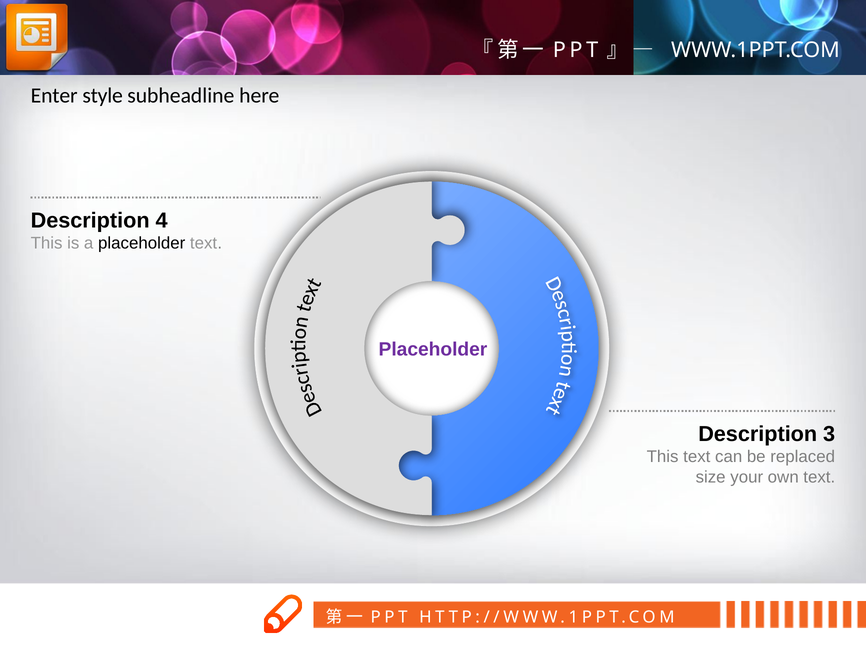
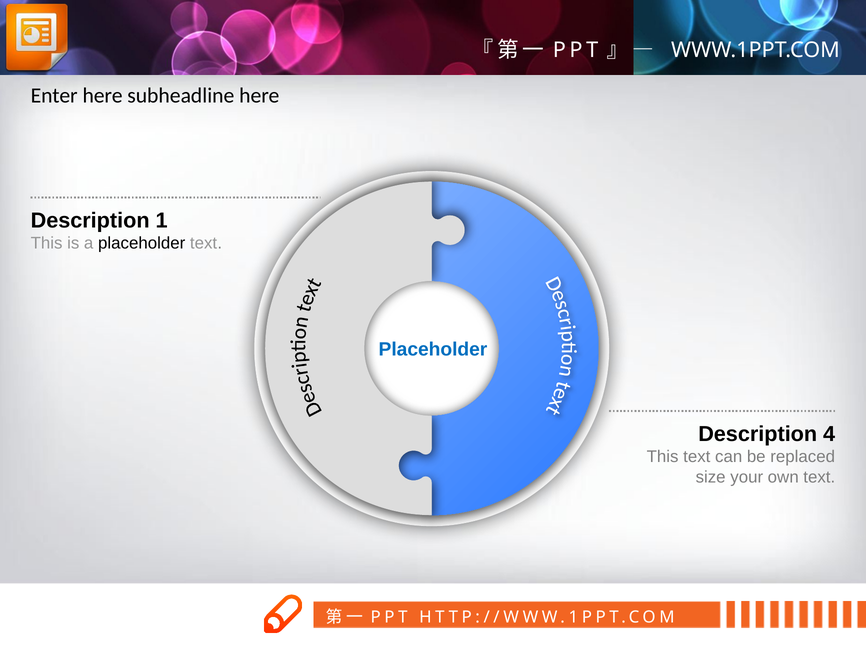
Enter style: style -> here (103, 95)
4: 4 -> 1 (162, 220)
Placeholder colour: purple -> blue (433, 349)
3: 3 -> 4 (829, 434)
